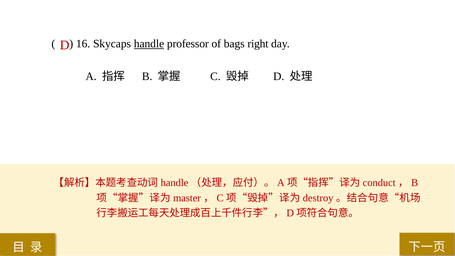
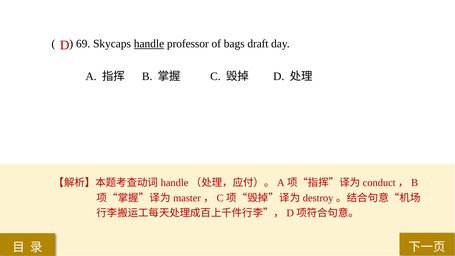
16: 16 -> 69 (83, 44)
right: right -> draft (258, 44)
